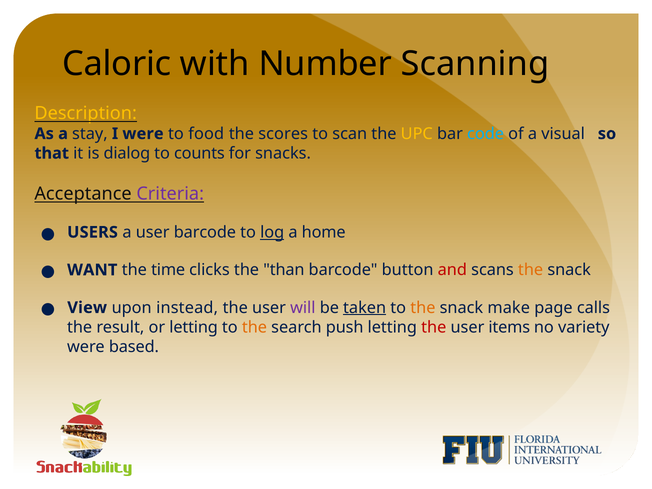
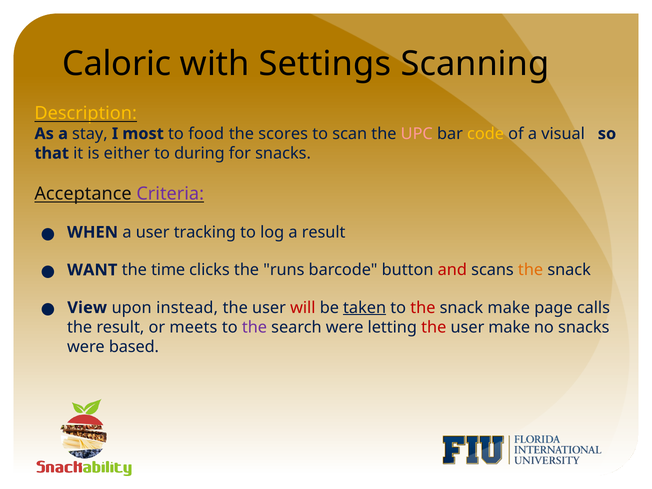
Number: Number -> Settings (325, 64)
I were: were -> most (143, 134)
UPC colour: yellow -> pink (417, 134)
code colour: light blue -> yellow (486, 134)
dialog: dialog -> either (127, 153)
counts: counts -> during (199, 153)
USERS: USERS -> WHEN (93, 232)
user barcode: barcode -> tracking (205, 232)
log underline: present -> none (272, 232)
a home: home -> result (324, 232)
than: than -> runs (284, 270)
will colour: purple -> red (303, 308)
the colour: orange -> red (423, 308)
or letting: letting -> meets (193, 327)
the colour: orange -> purple (254, 327)
search push: push -> were (345, 327)
user items: items -> make (509, 327)
no variety: variety -> snacks (584, 327)
